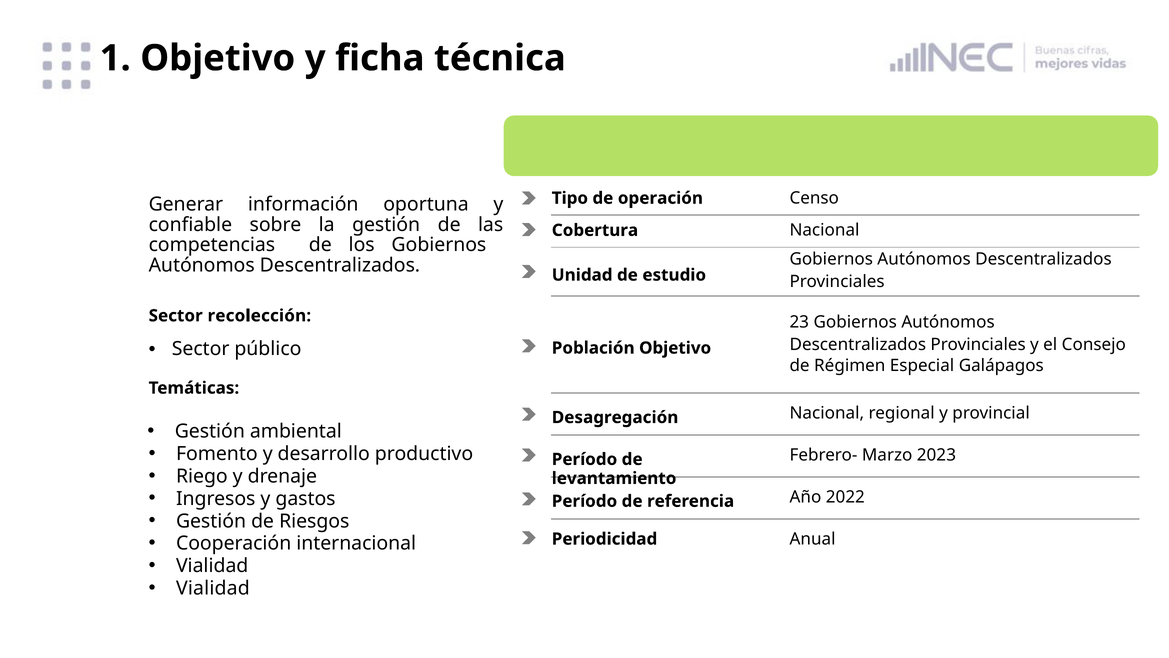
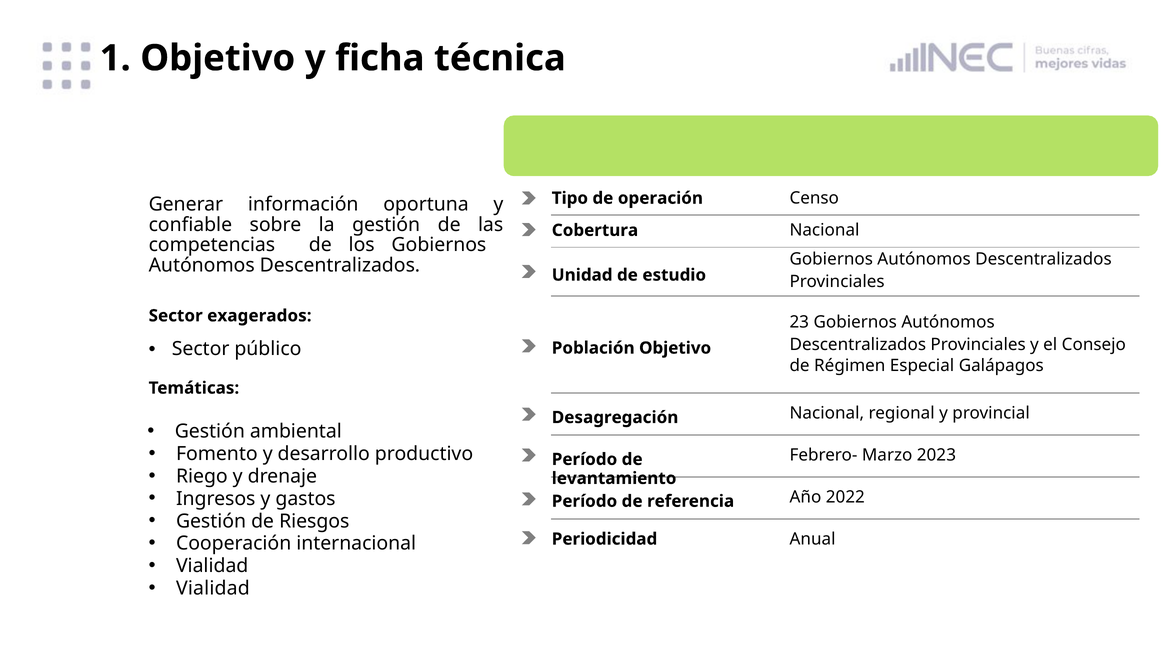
recolección: recolección -> exagerados (259, 316)
